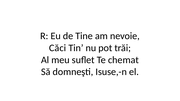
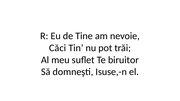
chemat: chemat -> biruitor (123, 60)
